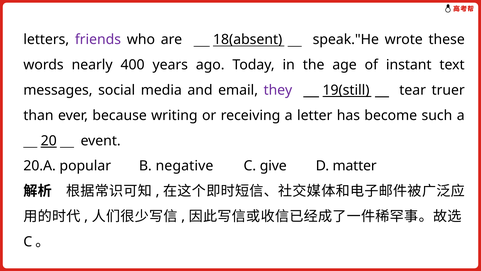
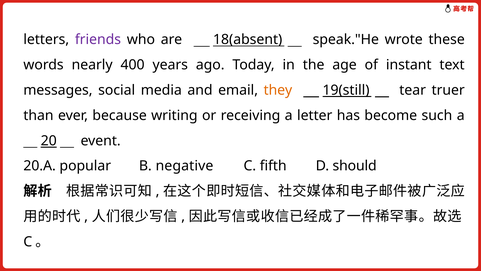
they colour: purple -> orange (278, 90)
give: give -> fifth (273, 166)
matter: matter -> should (355, 166)
